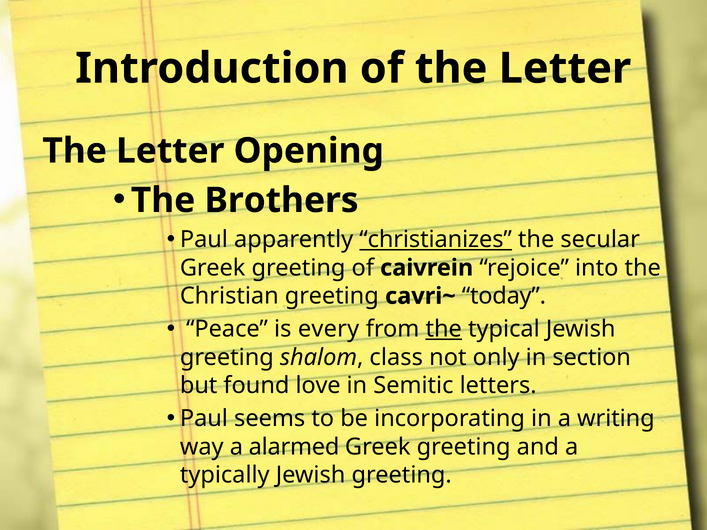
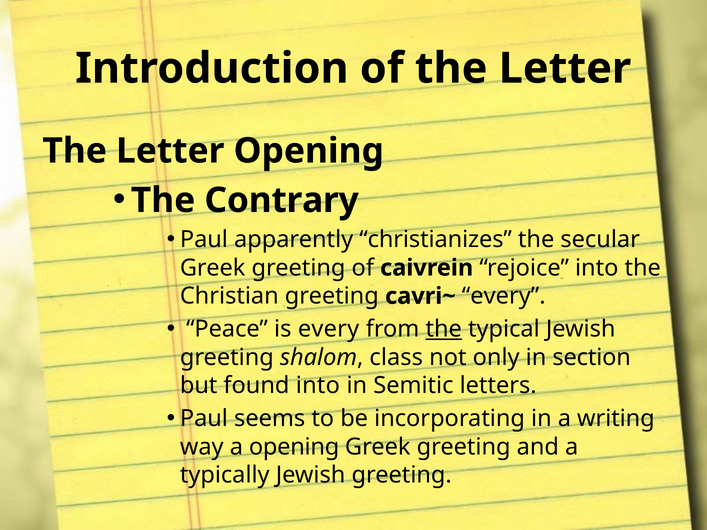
Brothers: Brothers -> Contrary (282, 200)
christianizes underline: present -> none (436, 240)
cavri~ today: today -> every (504, 296)
found love: love -> into (318, 386)
a alarmed: alarmed -> opening (294, 447)
